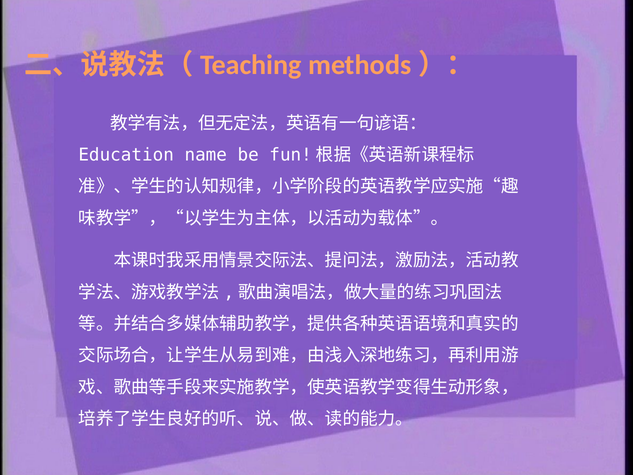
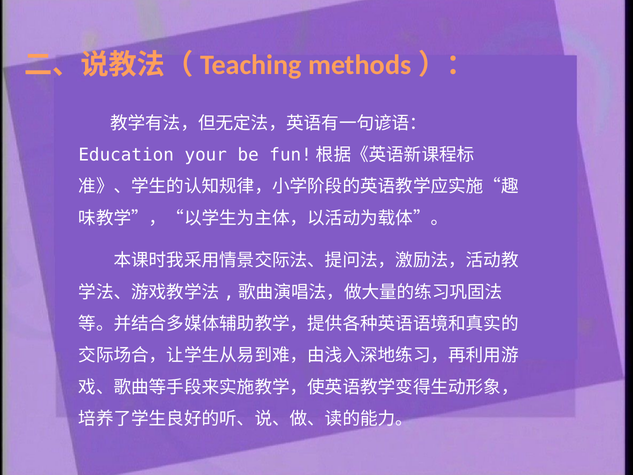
name: name -> your (206, 155)
